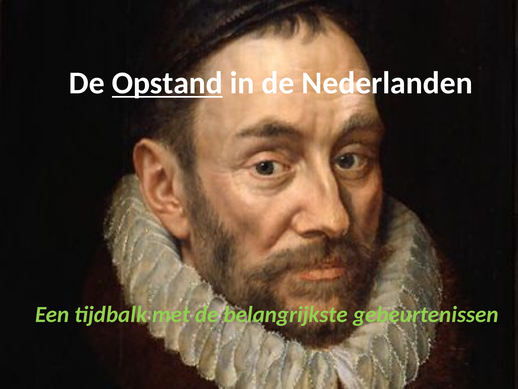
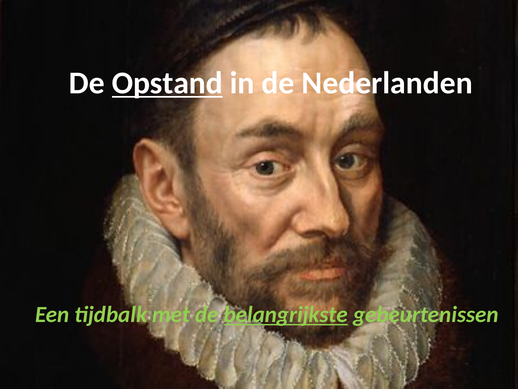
belangrijkste underline: none -> present (286, 314)
